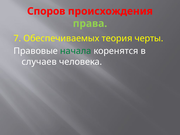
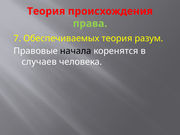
Споров: Споров -> Теория (46, 11)
черты: черты -> разум (149, 38)
начала colour: green -> black (76, 51)
